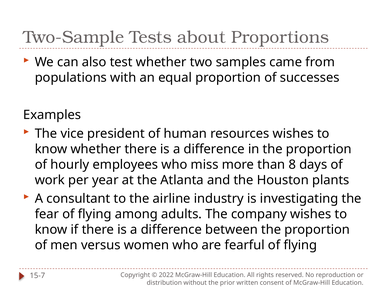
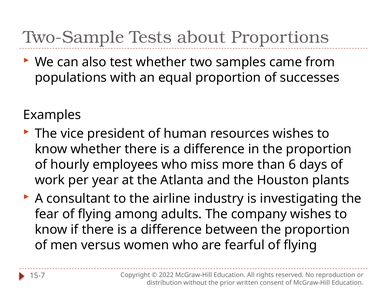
8: 8 -> 6 (292, 165)
